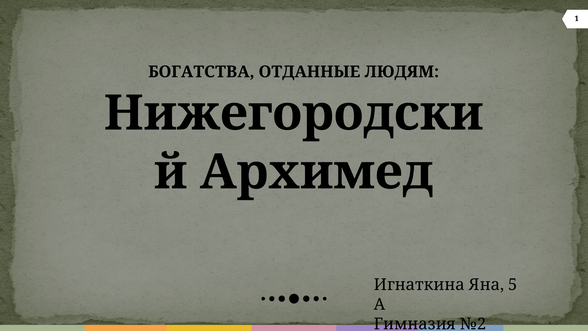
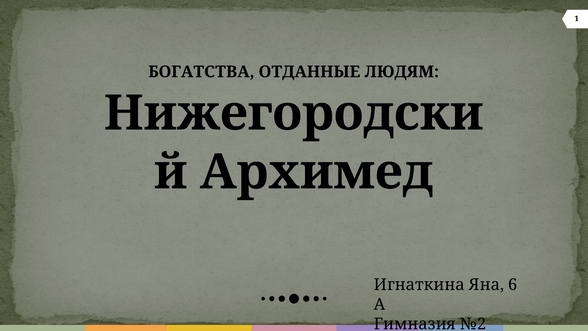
5: 5 -> 6 (513, 285)
